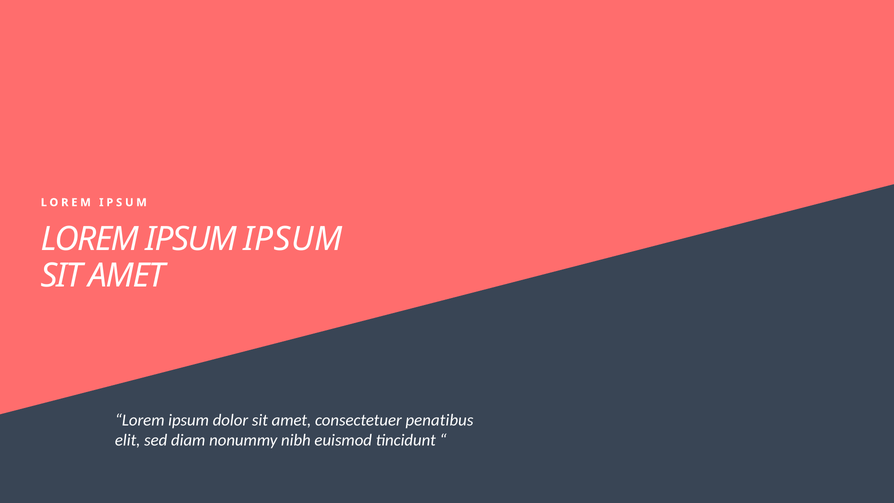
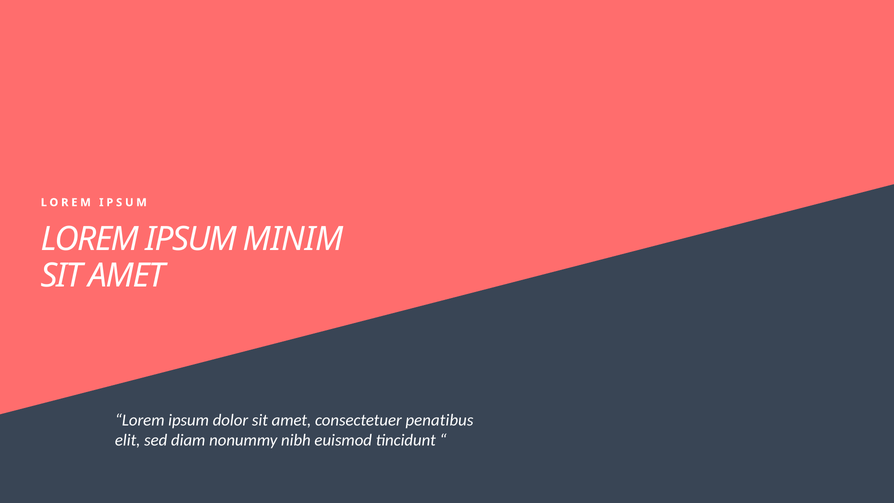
IPSUM IPSUM: IPSUM -> MINIM (293, 239)
